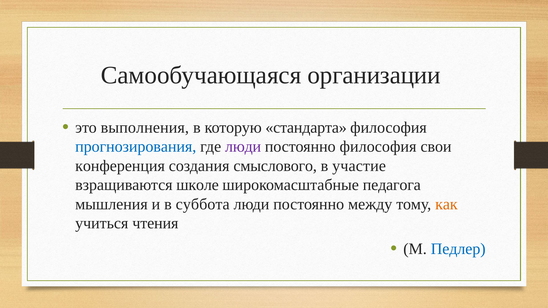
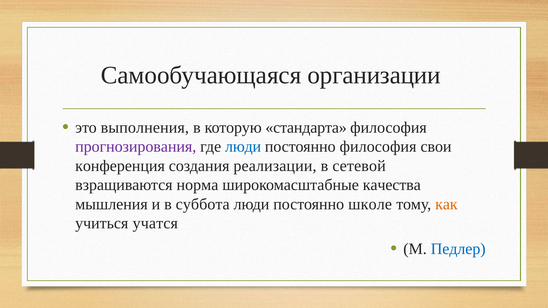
прогнозирования colour: blue -> purple (136, 147)
люди colour: purple -> blue (243, 147)
смыслового: смыслового -> реализации (275, 166)
участие: участие -> сетевой (359, 166)
школе: школе -> норма (197, 185)
педагога: педагога -> качества (392, 185)
между: между -> школе (370, 204)
чтения: чтения -> учатся (155, 223)
